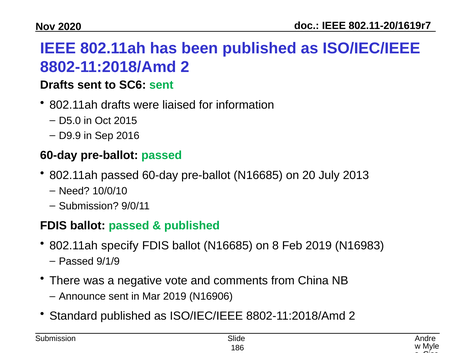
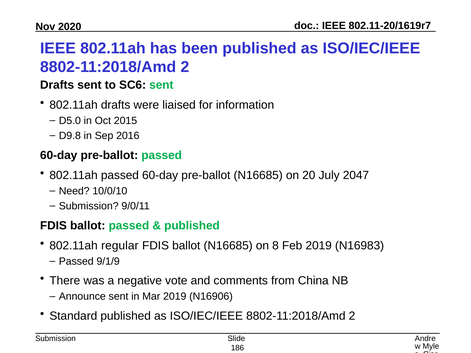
D9.9: D9.9 -> D9.8 (70, 136)
2013: 2013 -> 2047 (356, 175)
specify: specify -> regular (120, 246)
